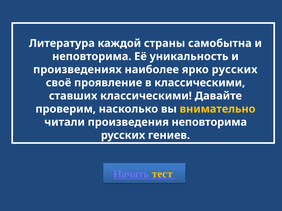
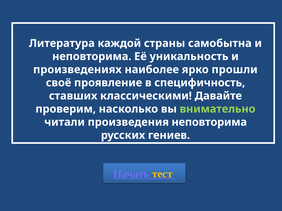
ярко русских: русских -> прошли (235, 70)
в классическими: классическими -> специфичность (200, 83)
внимательно colour: yellow -> light green (218, 109)
